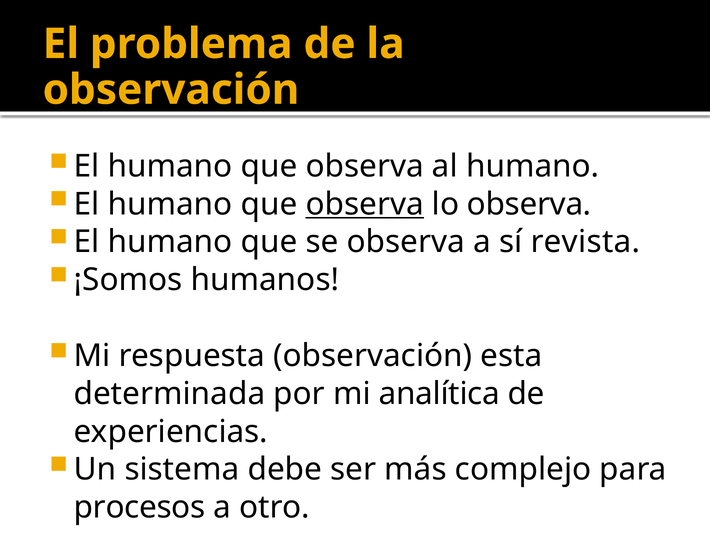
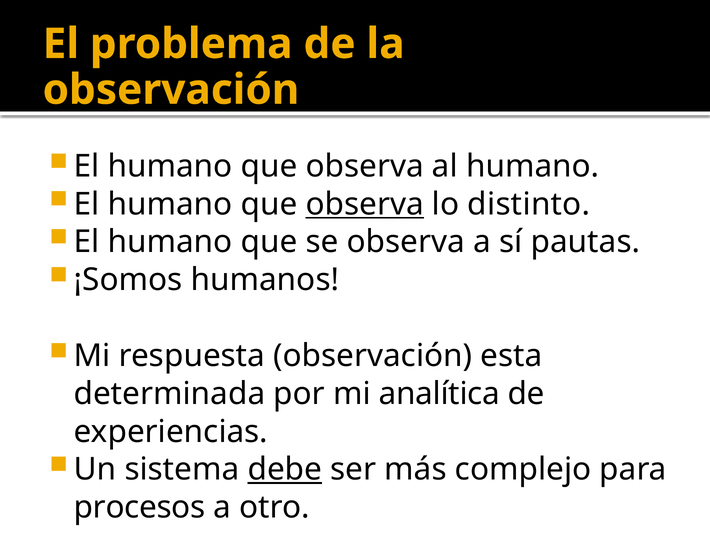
lo observa: observa -> distinto (529, 204)
revista: revista -> pautas (585, 242)
debe underline: none -> present (285, 469)
